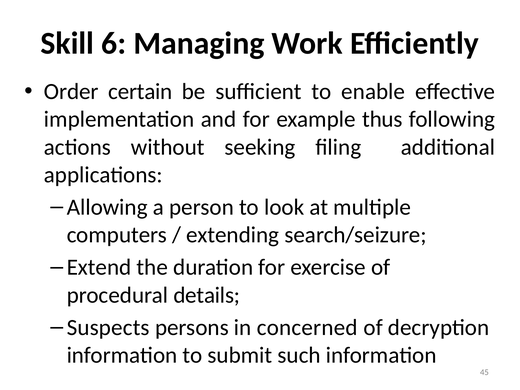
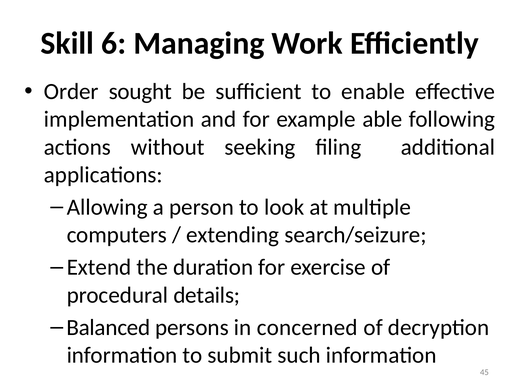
certain: certain -> sought (140, 92)
thus: thus -> able (382, 119)
Suspects: Suspects -> Balanced (108, 327)
